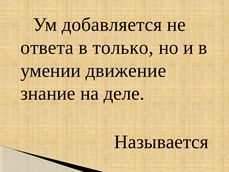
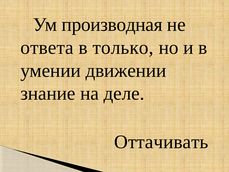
добавляется: добавляется -> производная (112, 25)
движение: движение -> движении (126, 70)
Называется: Называется -> Оттачивать (161, 142)
